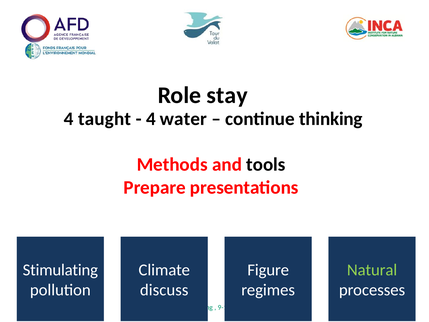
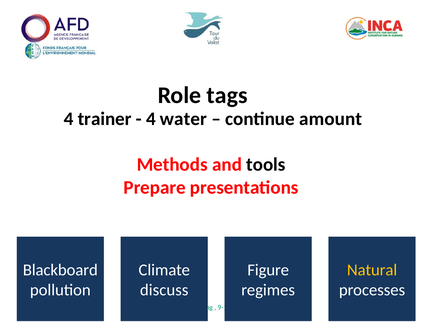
stay: stay -> tags (227, 95)
taught: taught -> trainer (105, 119)
thinking: thinking -> amount (331, 119)
Stimulating: Stimulating -> Blackboard (60, 270)
Natural colour: light green -> yellow (372, 270)
